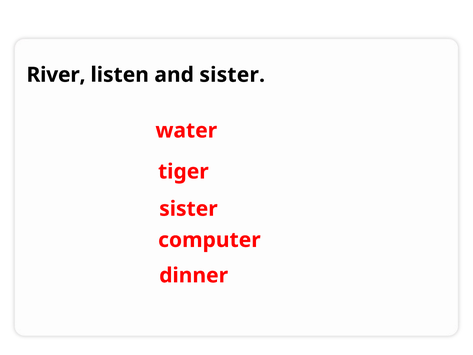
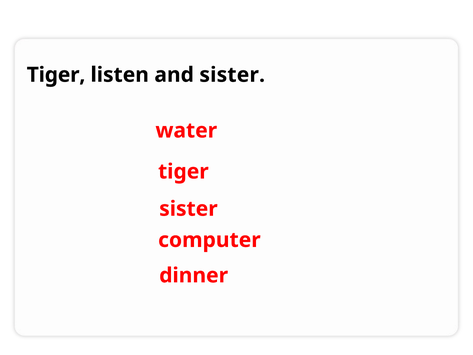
River: River -> Tiger (56, 75)
